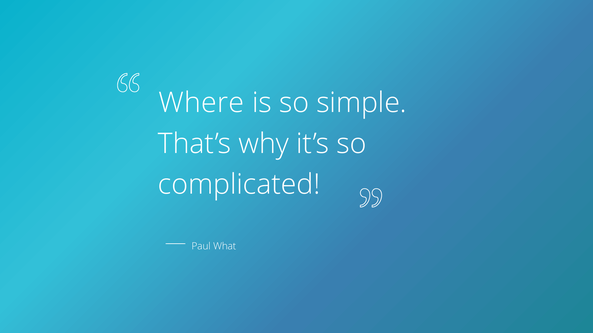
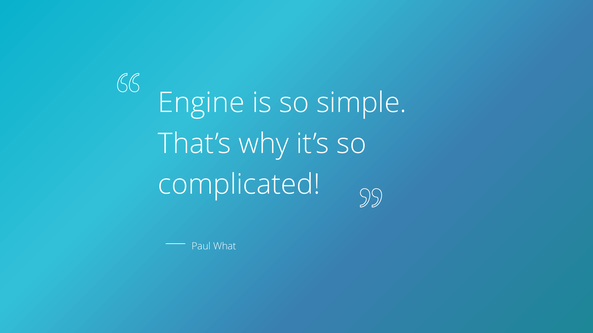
Where: Where -> Engine (201, 103)
